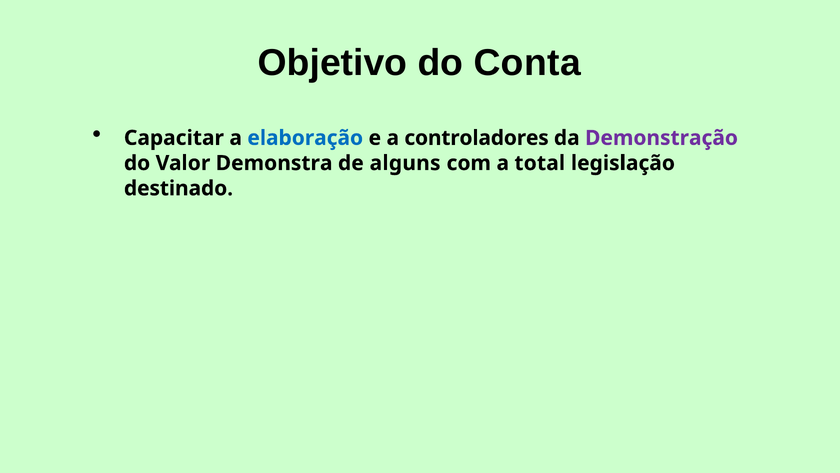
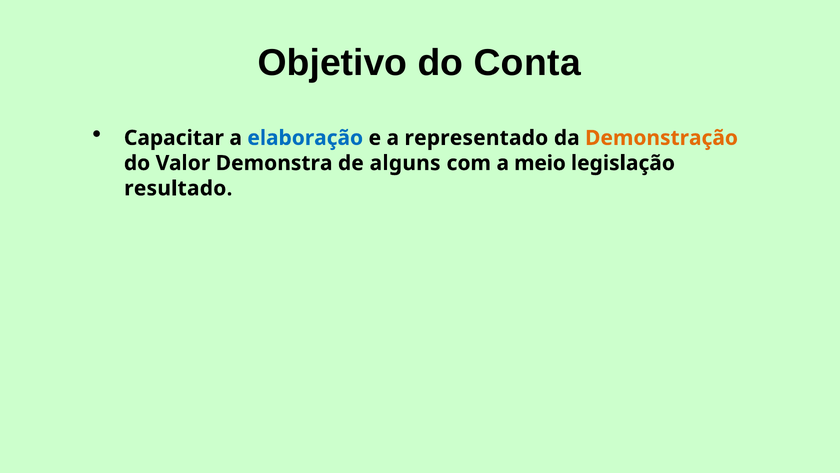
controladores: controladores -> representado (476, 138)
Demonstração colour: purple -> orange (662, 138)
total: total -> meio (540, 163)
destinado: destinado -> resultado (178, 188)
